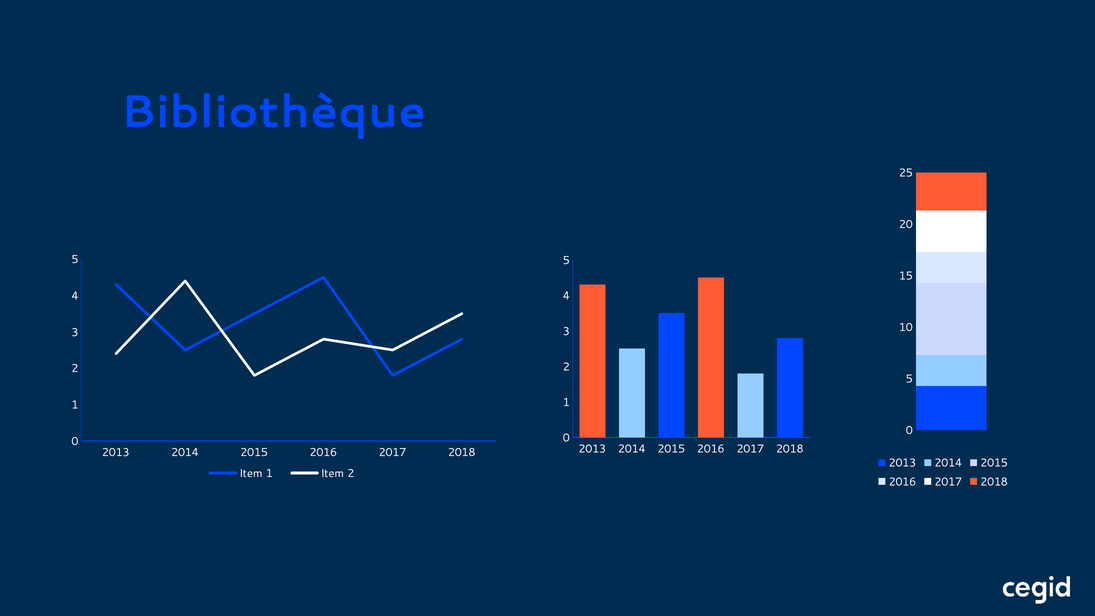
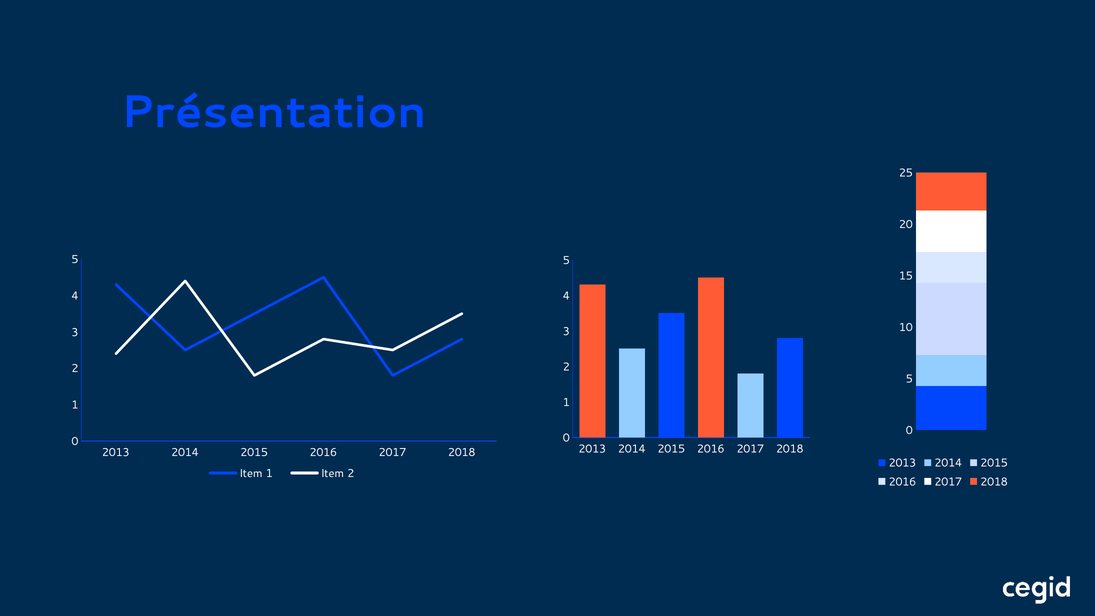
Bibliothèque: Bibliothèque -> Présentation (274, 112)
